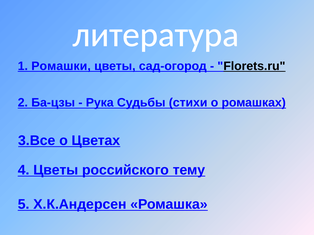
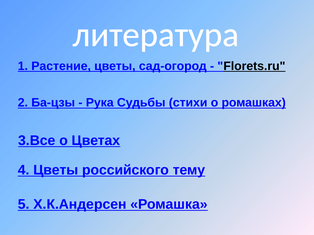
Ромашки: Ромашки -> Растение (61, 66)
